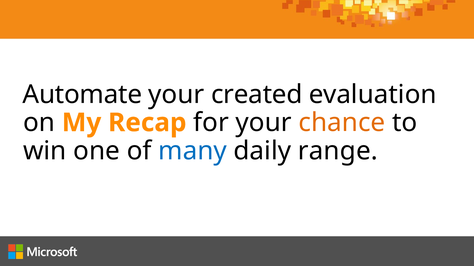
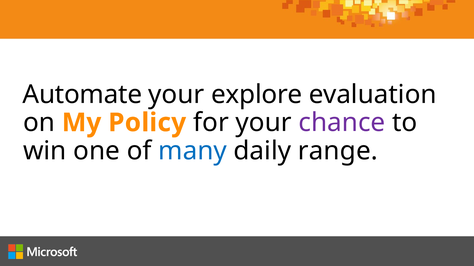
created: created -> explore (257, 95)
Recap: Recap -> Policy (147, 123)
chance colour: orange -> purple (342, 123)
